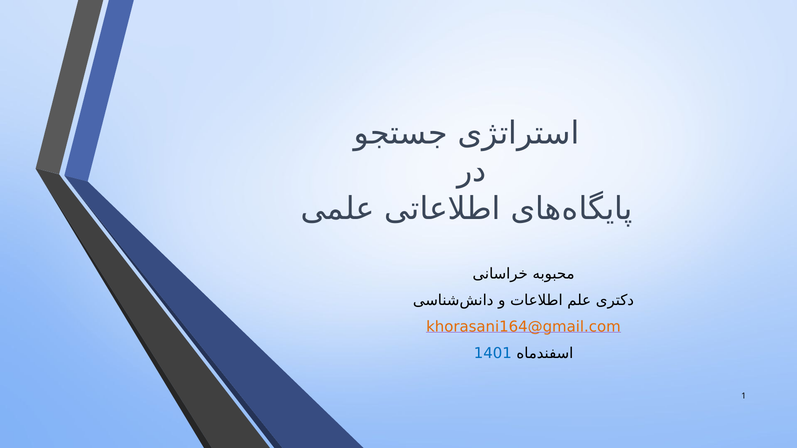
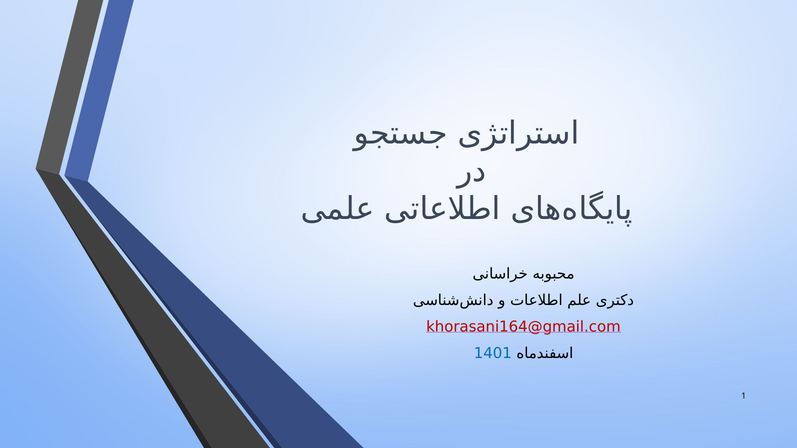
khorasani164@gmail.com colour: orange -> red (523, 327)
